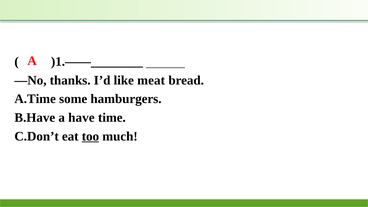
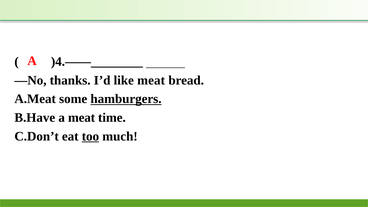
)1.——________: )1.——________ -> )4.——________ (97, 62)
A.Time: A.Time -> A.Meat (35, 99)
hamburgers underline: none -> present (126, 99)
a have: have -> meat (82, 118)
